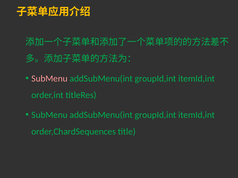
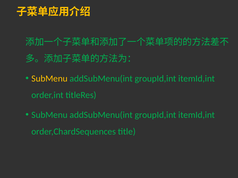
SubMenu colour: pink -> yellow (50, 79)
